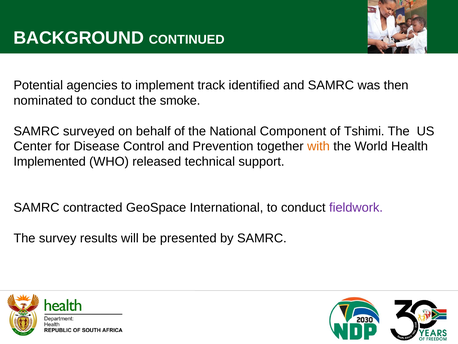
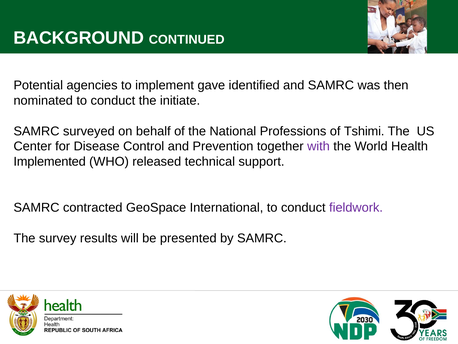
track: track -> gave (211, 85)
smoke: smoke -> initiate (180, 100)
Component: Component -> Professions (293, 131)
with colour: orange -> purple (319, 146)
